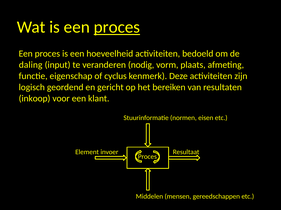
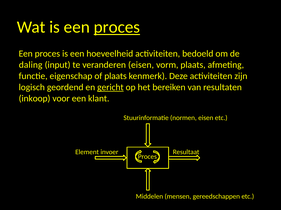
veranderen nodig: nodig -> eisen (141, 65)
of cyclus: cyclus -> plaats (116, 76)
gericht underline: none -> present (110, 88)
